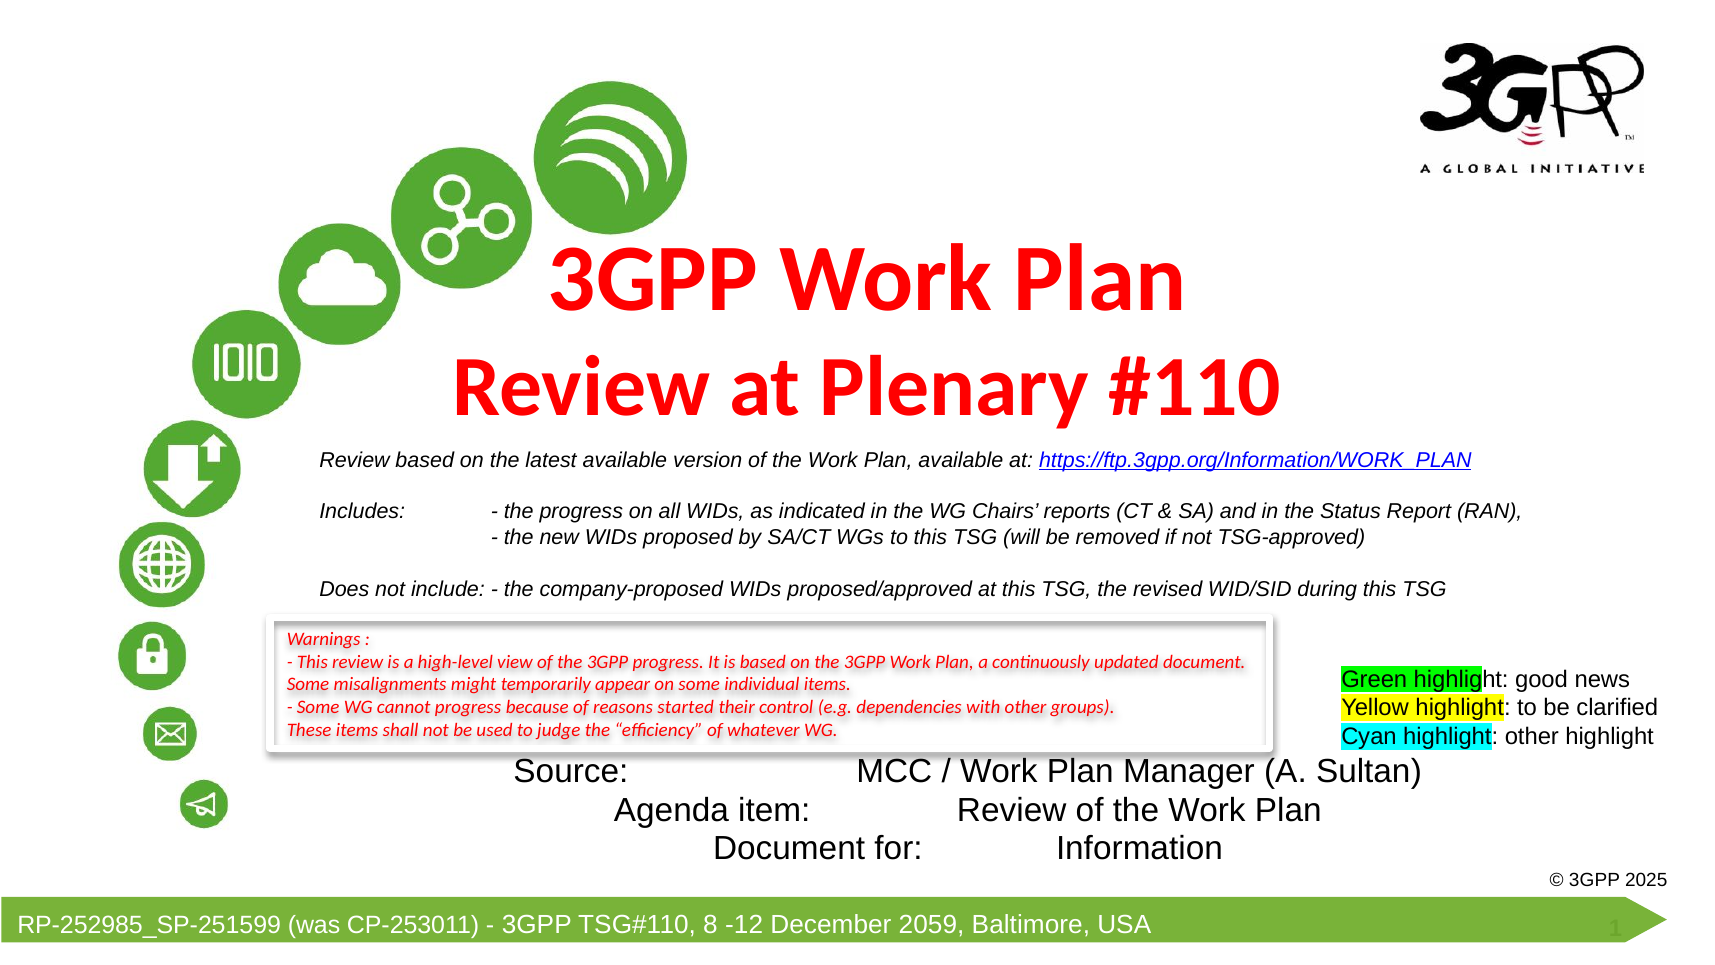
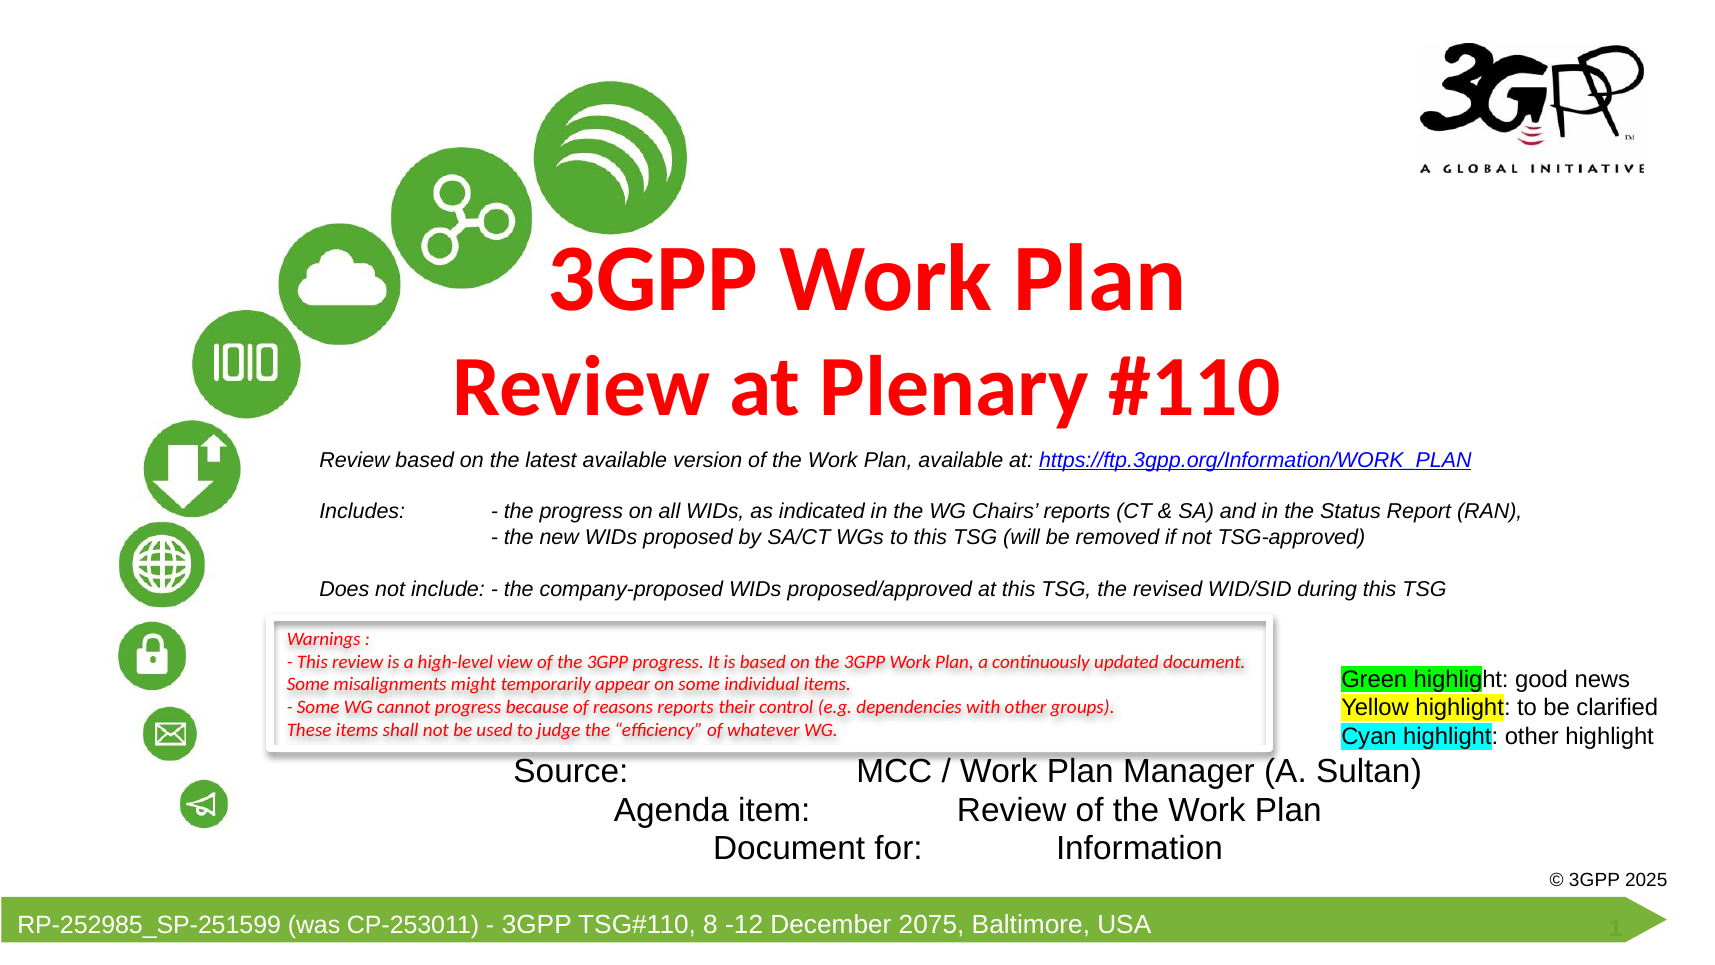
reasons started: started -> reports (686, 707)
2059: 2059 -> 2075 (932, 924)
